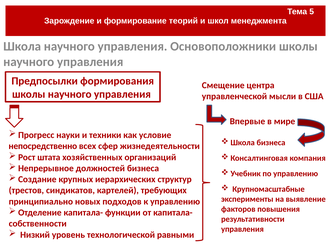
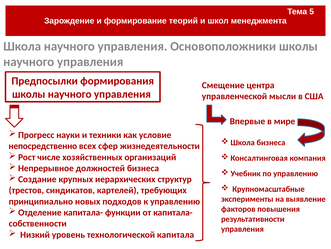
штата: штата -> числе (49, 157)
равными: равными -> капитала (176, 234)
